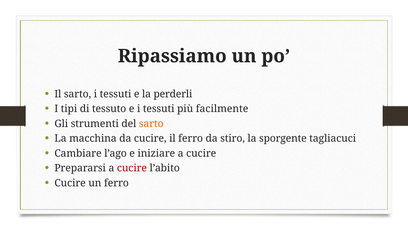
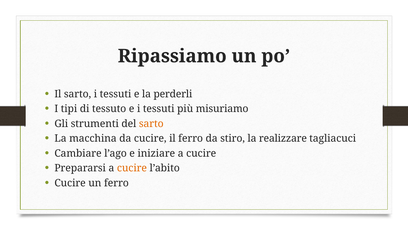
facilmente: facilmente -> misuriamo (222, 109)
sporgente: sporgente -> realizzare (283, 138)
cucire colour: red -> orange (132, 168)
